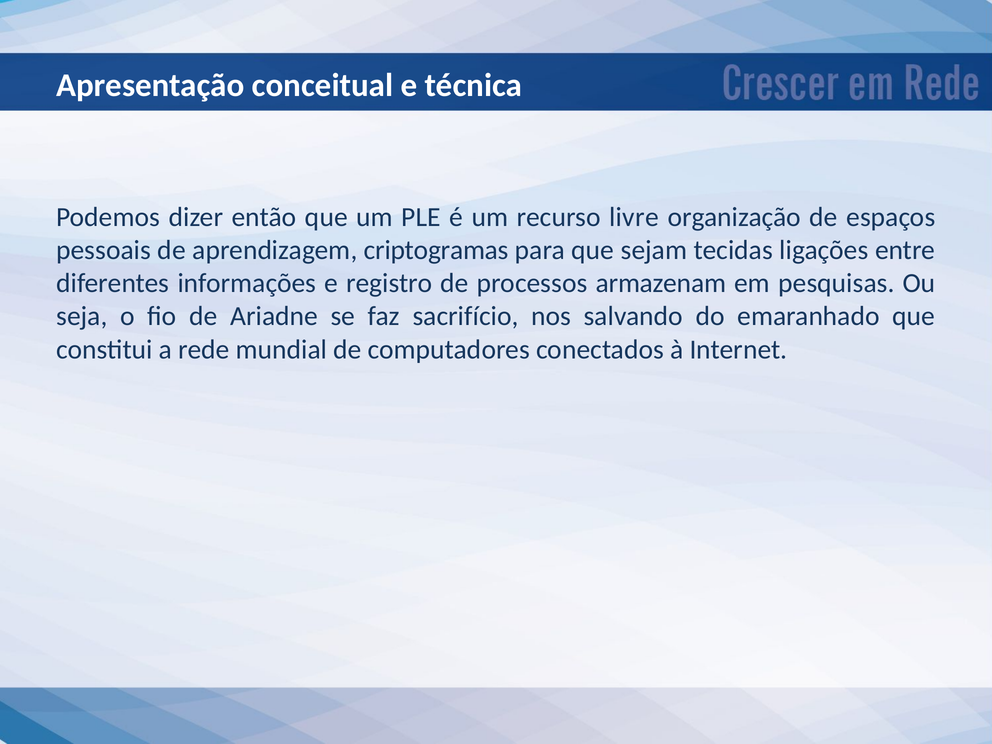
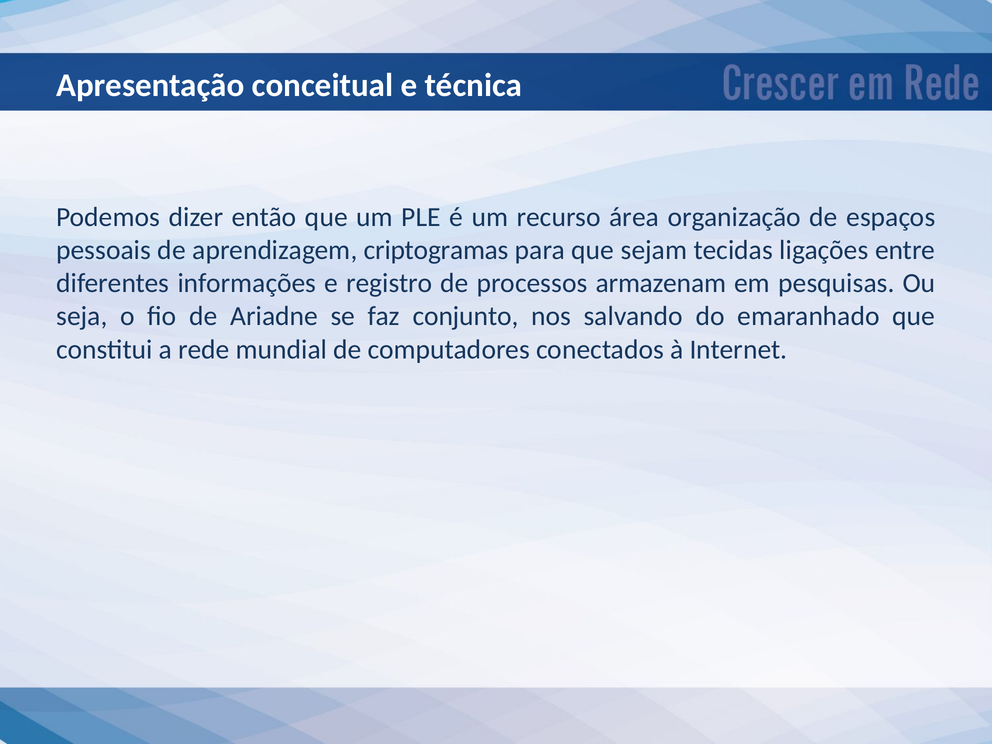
livre: livre -> área (634, 217)
sacrifício: sacrifício -> conjunto (466, 316)
